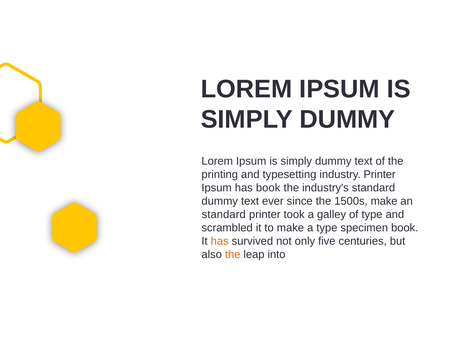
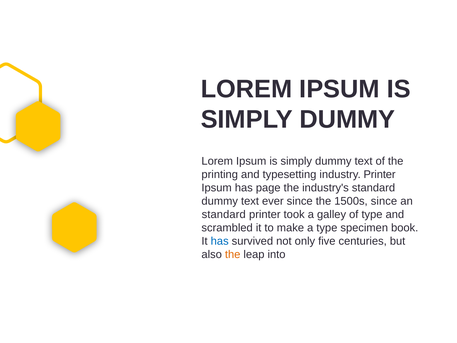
has book: book -> page (268, 188)
1500s make: make -> since (384, 201)
has colour: orange -> blue (220, 241)
